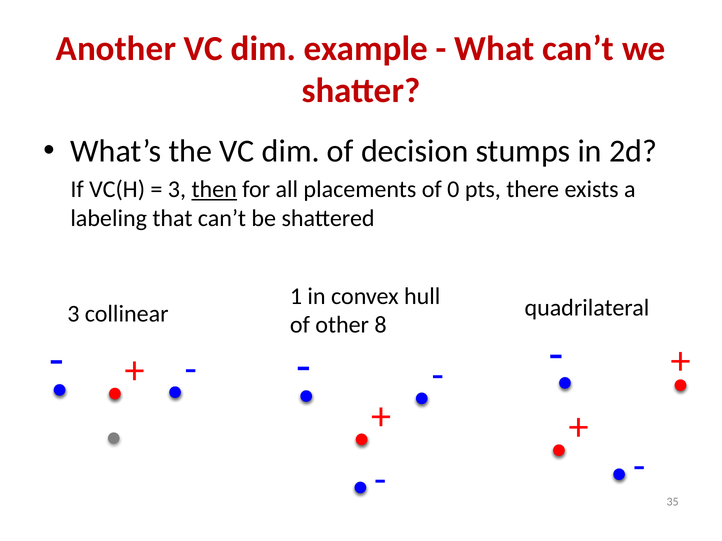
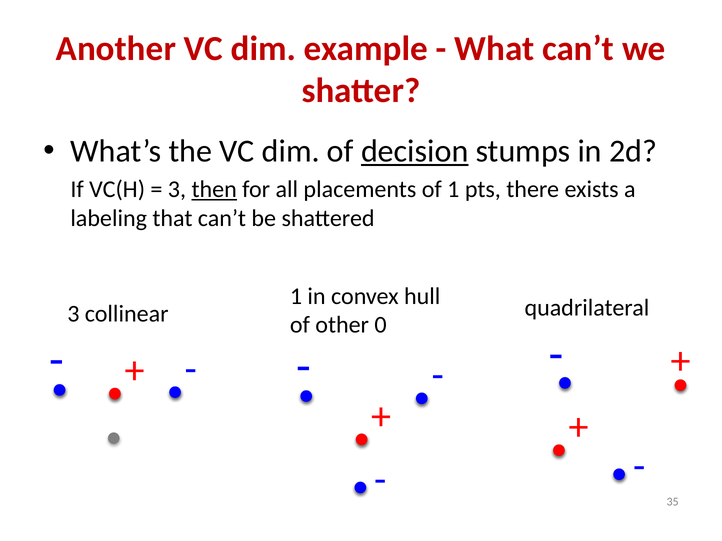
decision underline: none -> present (415, 151)
of 0: 0 -> 1 (453, 189)
8: 8 -> 0 (381, 325)
